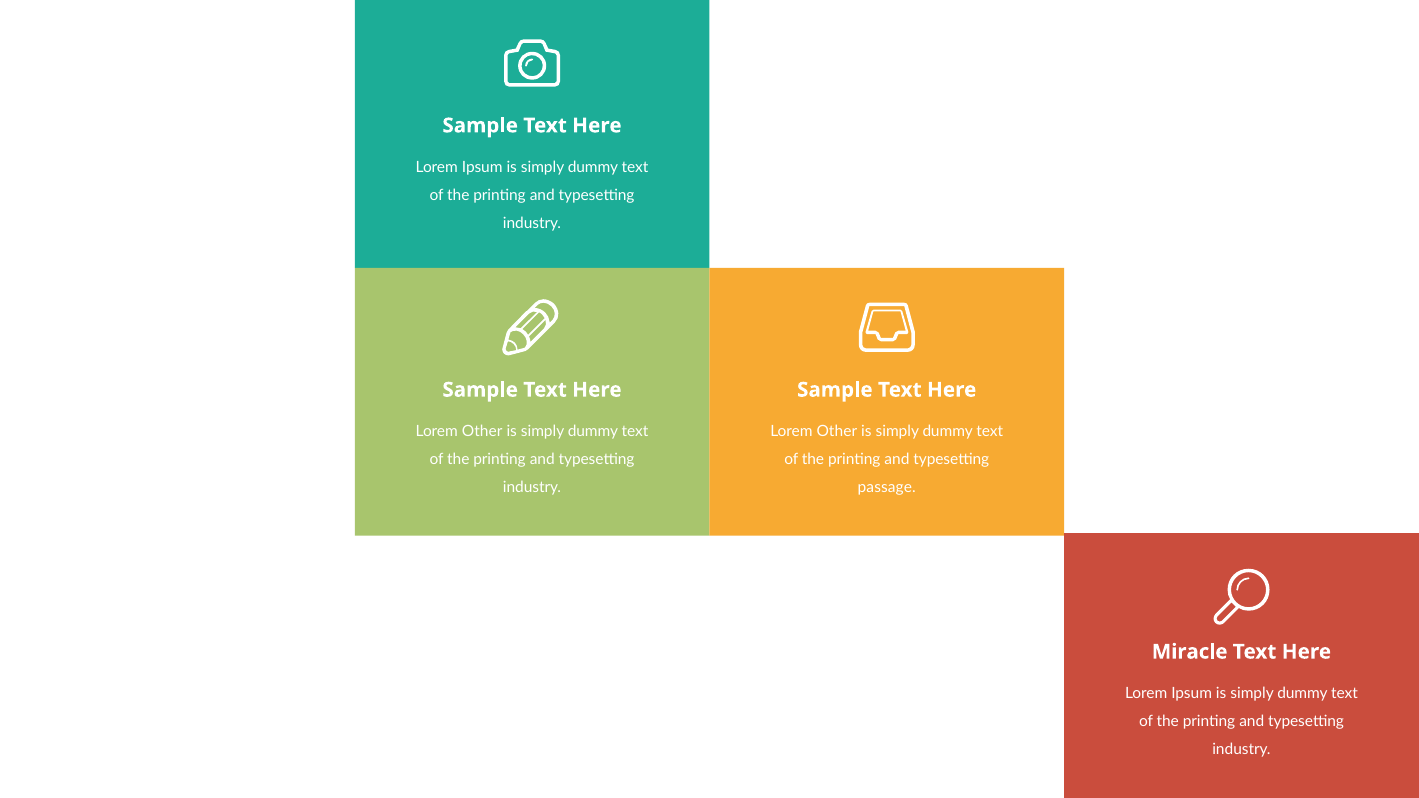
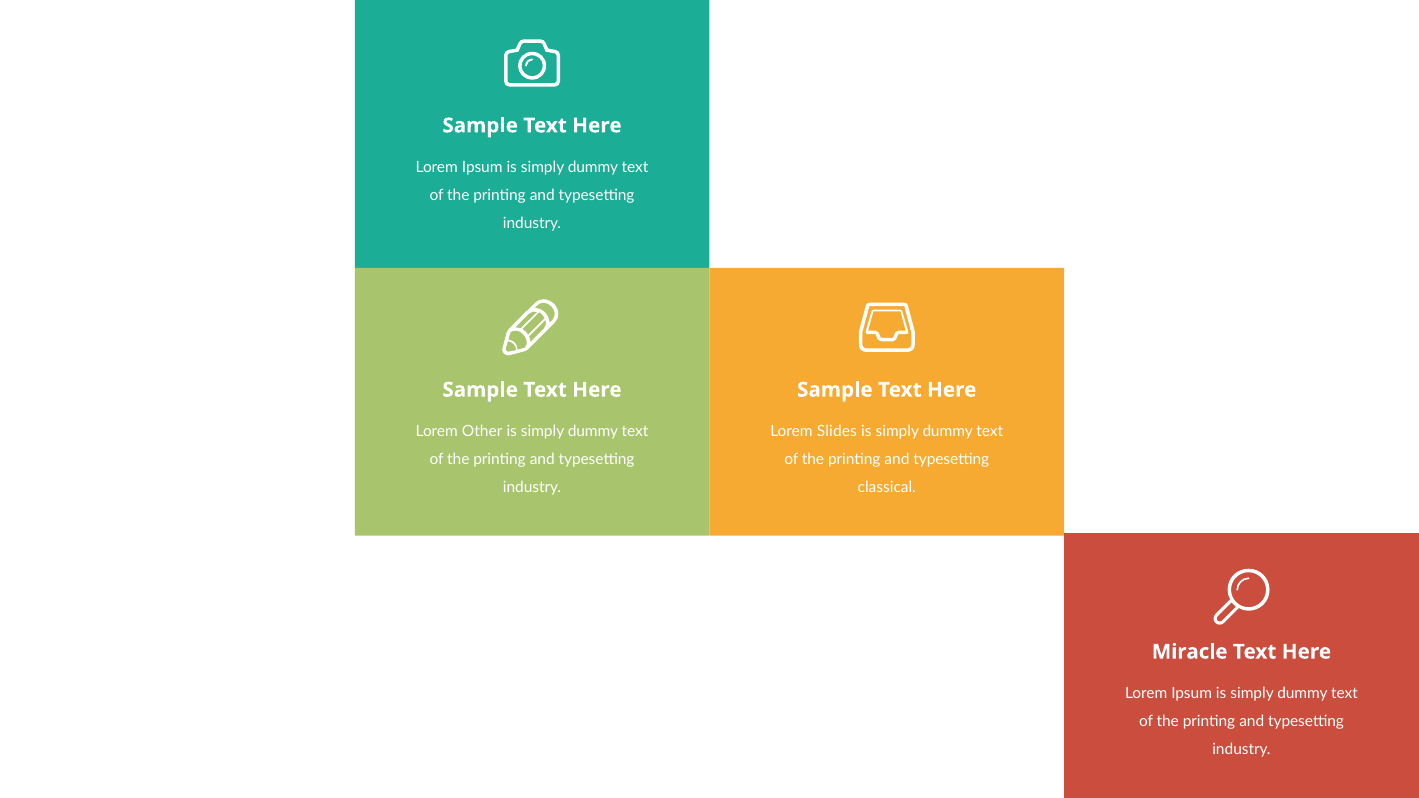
Other: Other -> Slides (837, 432)
passage: passage -> classical (887, 487)
